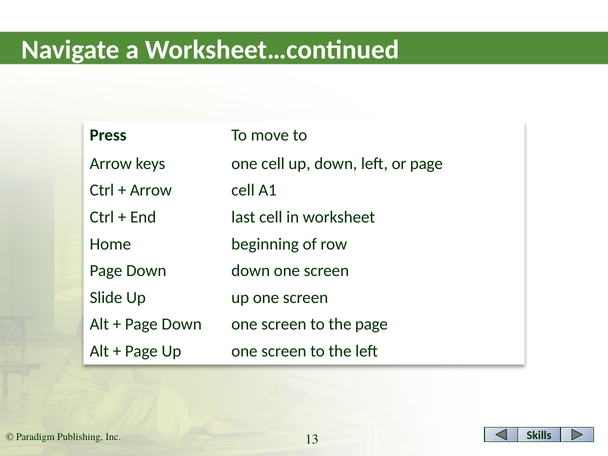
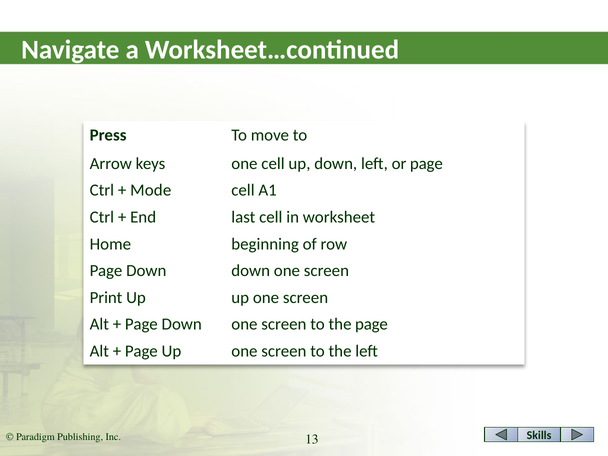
Arrow: Arrow -> Mode (151, 190)
Slide: Slide -> Print (106, 298)
